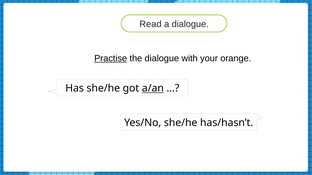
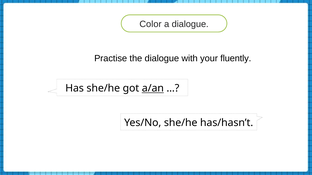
Read: Read -> Color (151, 24)
Practise underline: present -> none (111, 59)
orange: orange -> fluently (236, 59)
